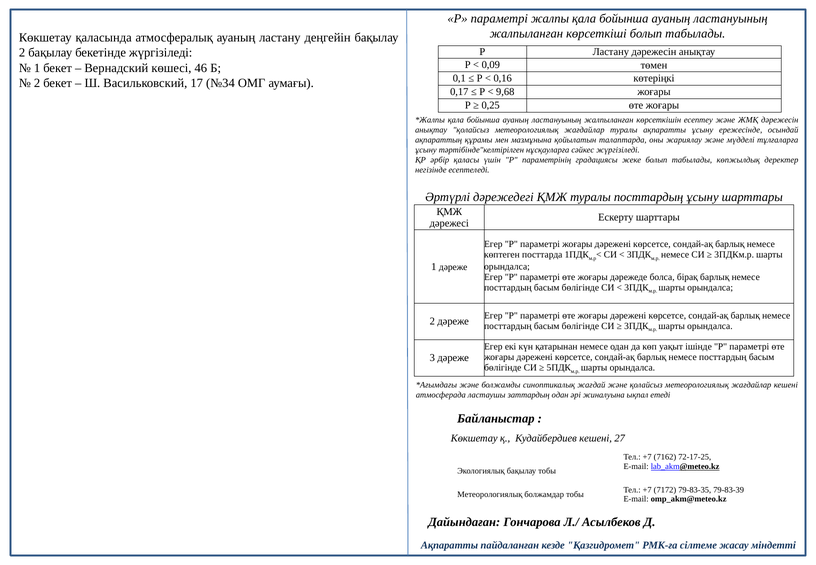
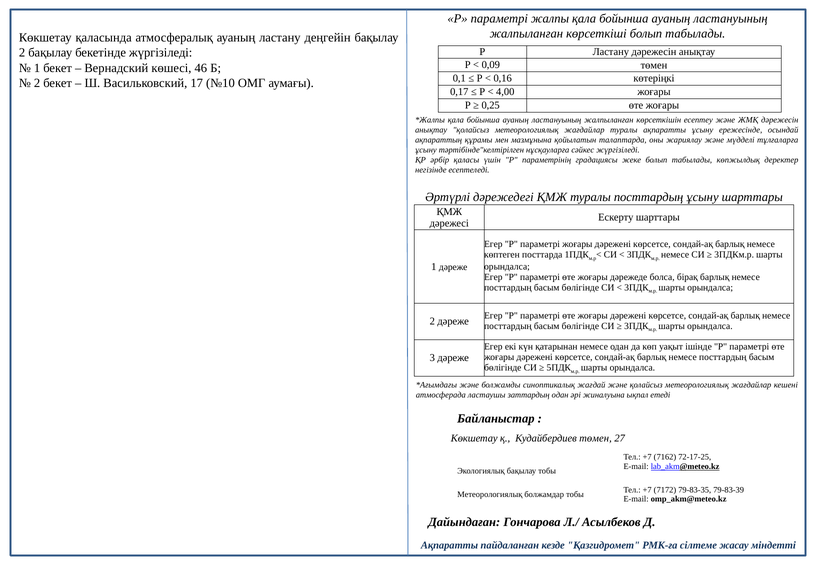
№34: №34 -> №10 (220, 83)
9,68: 9,68 -> 4,00 (505, 92)
Кудайбердиев кешені: кешені -> төмен (596, 438)
